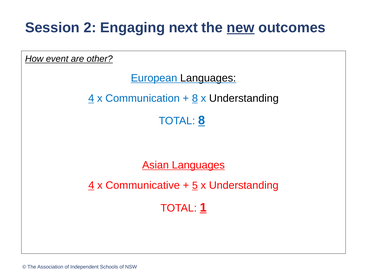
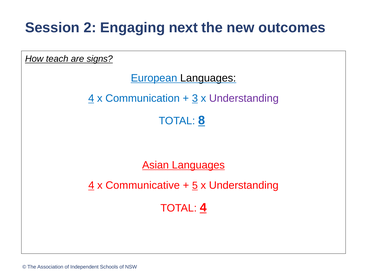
new underline: present -> none (241, 28)
event: event -> teach (57, 59)
other: other -> signs (100, 59)
8: 8 -> 3 (195, 98)
Understanding colour: black -> purple (244, 98)
TOTAL 1: 1 -> 4 (203, 208)
